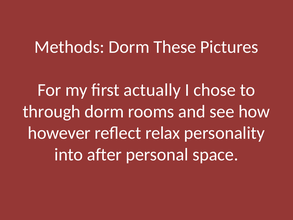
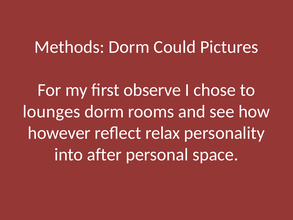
These: These -> Could (175, 47)
actually: actually -> observe (152, 90)
through: through -> lounges (51, 111)
